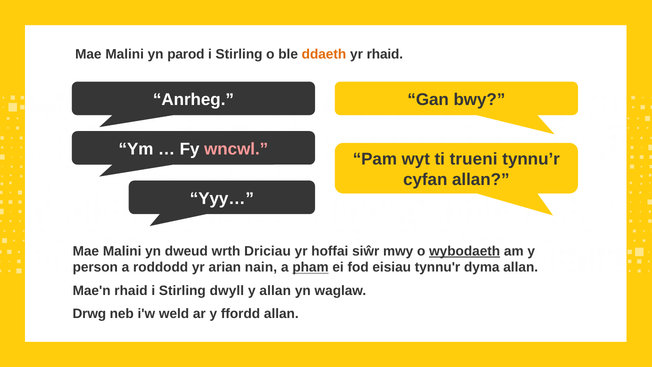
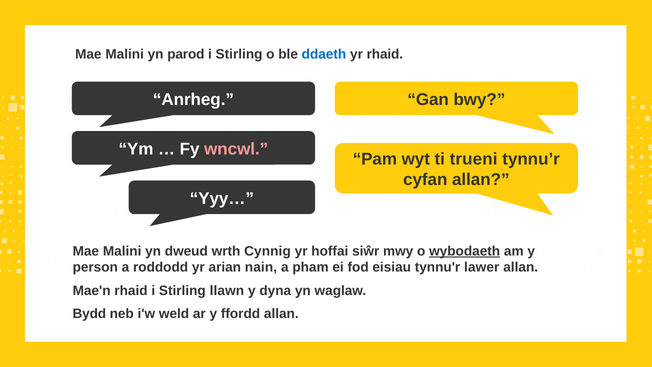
ddaeth colour: orange -> blue (324, 54)
Driciau: Driciau -> Cynnig (267, 251)
pham underline: present -> none (311, 267)
dyma: dyma -> lawer (482, 267)
dwyll: dwyll -> llawn (227, 290)
y allan: allan -> dyna (275, 290)
Drwg: Drwg -> Bydd (89, 313)
